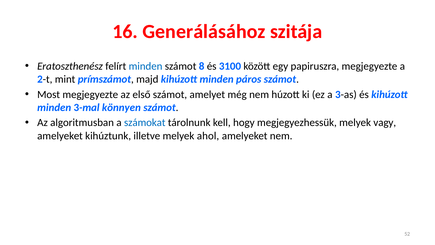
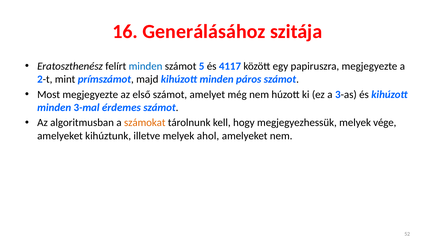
8: 8 -> 5 (202, 66)
3100: 3100 -> 4117 (230, 66)
könnyen: könnyen -> érdemes (121, 107)
számokat colour: blue -> orange (145, 123)
vagy: vagy -> vége (385, 123)
